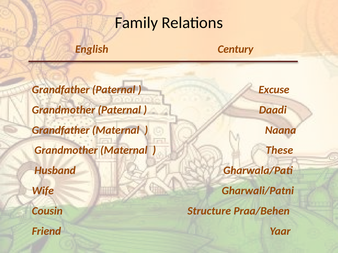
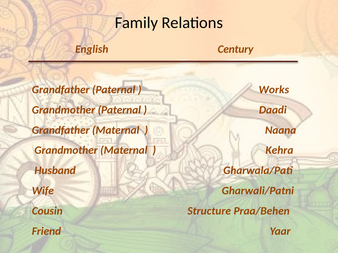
Excuse: Excuse -> Works (274, 90)
These: These -> Kehra (279, 151)
